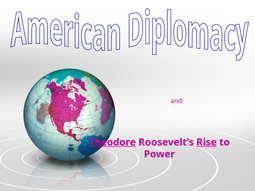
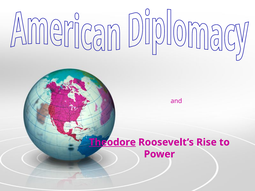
Rise underline: present -> none (207, 142)
